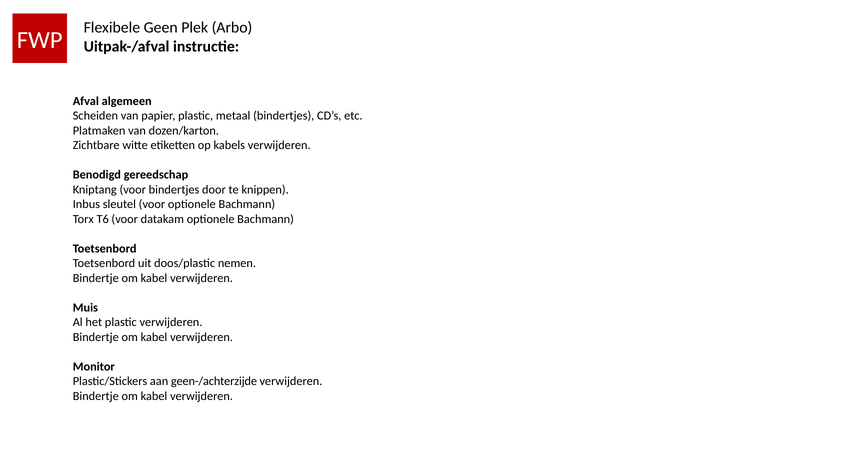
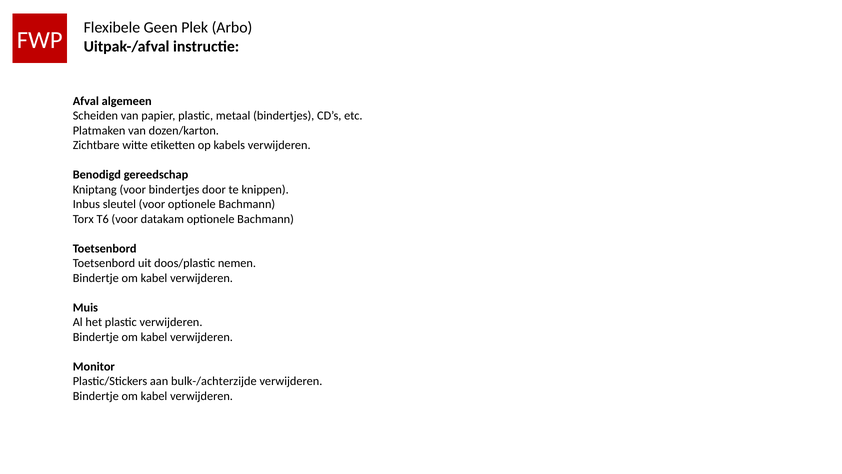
geen-/achterzijde: geen-/achterzijde -> bulk-/achterzijde (214, 381)
